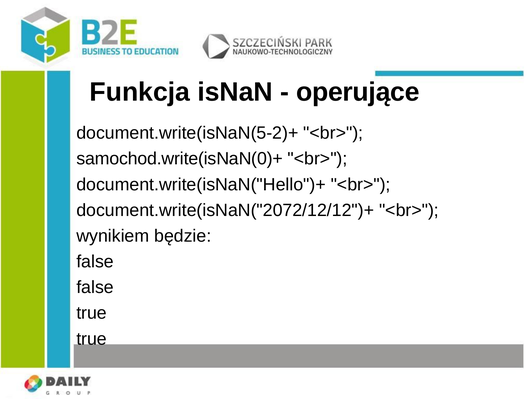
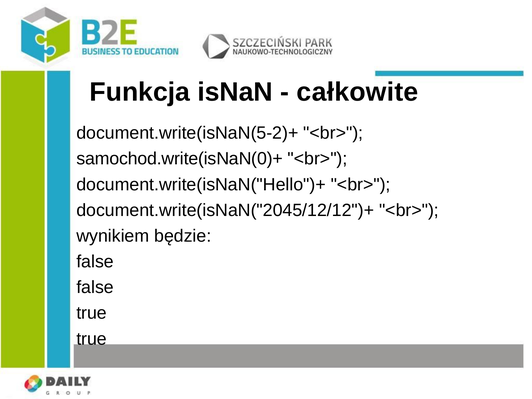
operujące: operujące -> całkowite (358, 92)
document.write(isNaN("2072/12/12")+: document.write(isNaN("2072/12/12")+ -> document.write(isNaN("2045/12/12")+ (225, 210)
